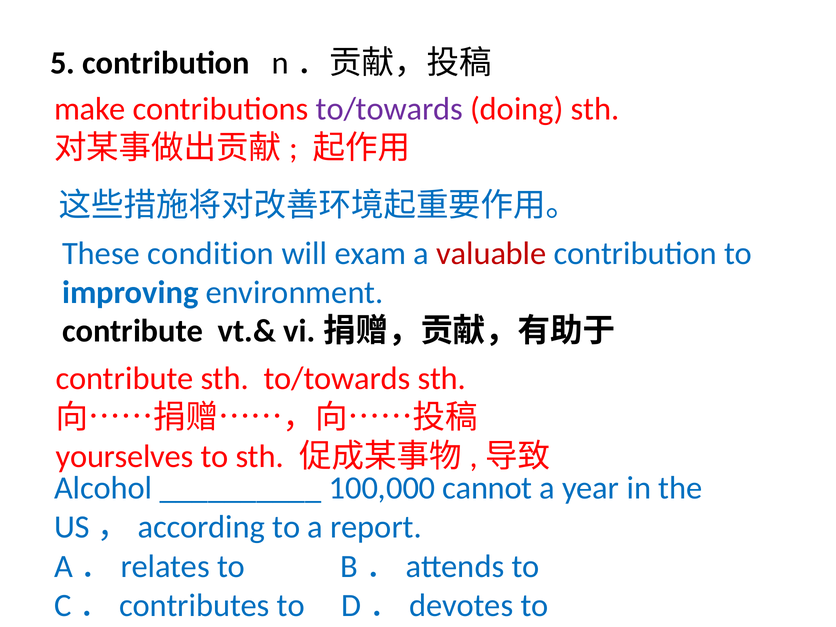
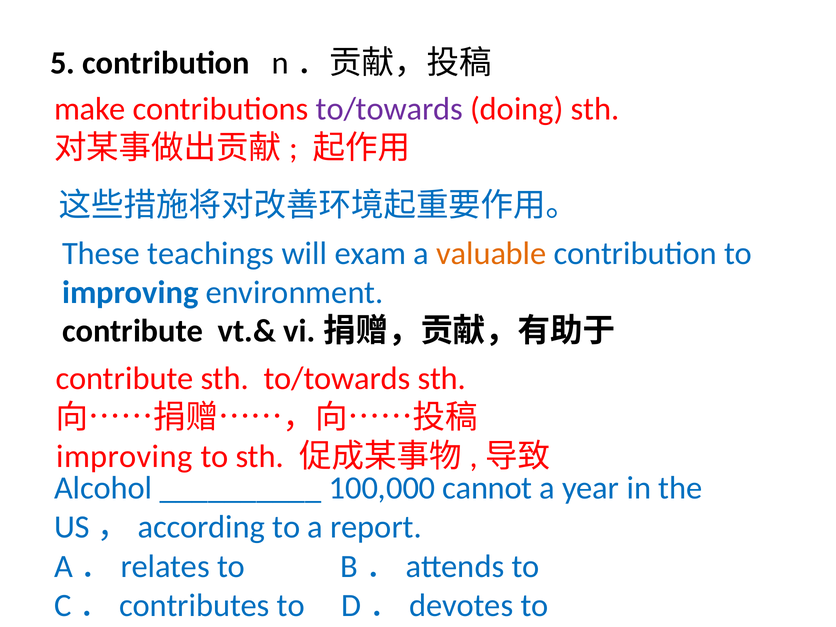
condition: condition -> teachings (211, 253)
valuable colour: red -> orange (491, 253)
yourselves: yourselves -> improving (124, 457)
